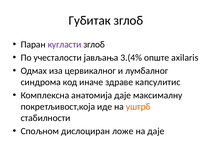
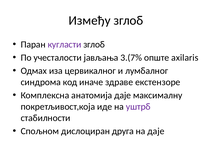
Губитак: Губитак -> Између (90, 21)
3.(4%: 3.(4% -> 3.(7% (131, 58)
капсулитис: капсулитис -> екстензоре (158, 82)
уштрб colour: orange -> purple (138, 107)
ложе: ложе -> друга (123, 131)
